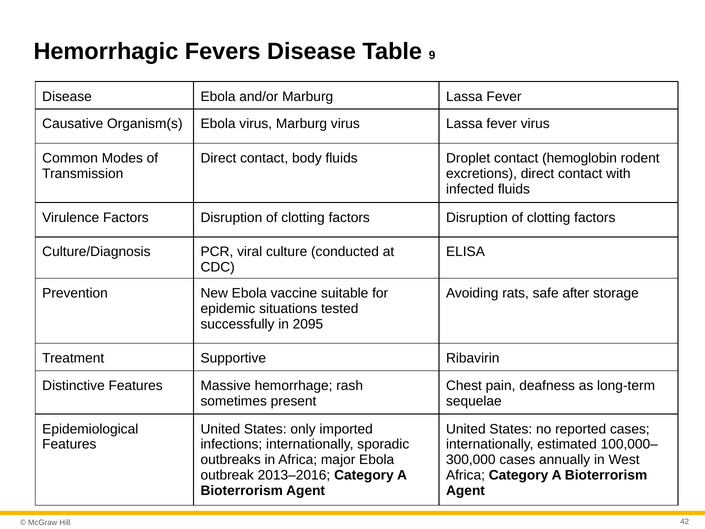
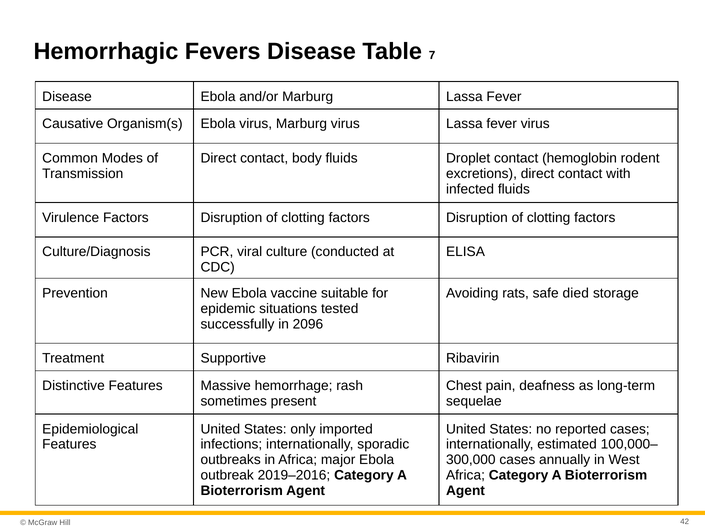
9: 9 -> 7 (432, 55)
after: after -> died (576, 293)
2095: 2095 -> 2096 (308, 324)
2013–2016: 2013–2016 -> 2019–2016 (294, 475)
